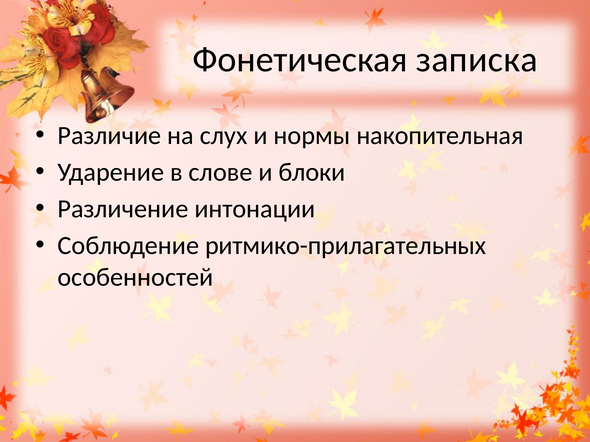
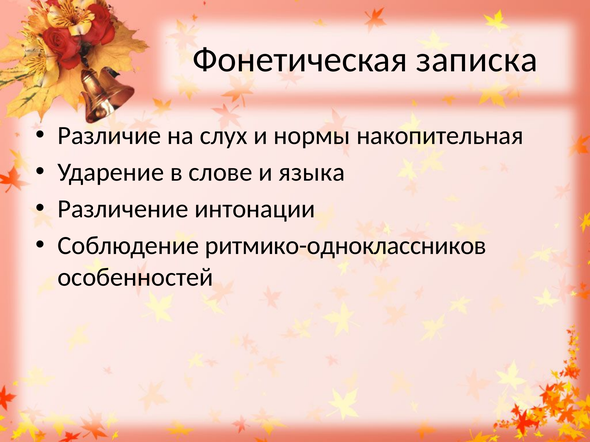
блоки: блоки -> языка (312, 172)
ритмико-прилагательных: ритмико-прилагательных -> ритмико-одноклассников (346, 246)
